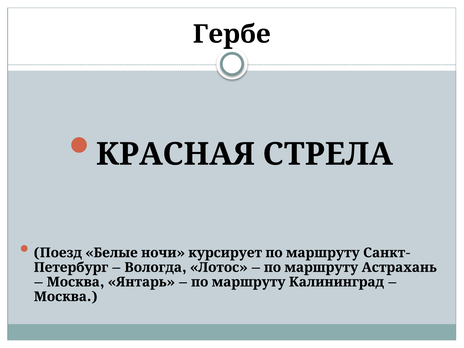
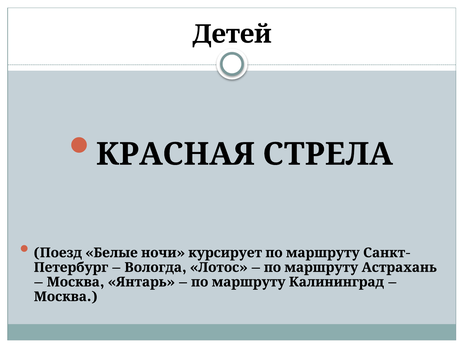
Гербе: Гербе -> Детей (232, 34)
